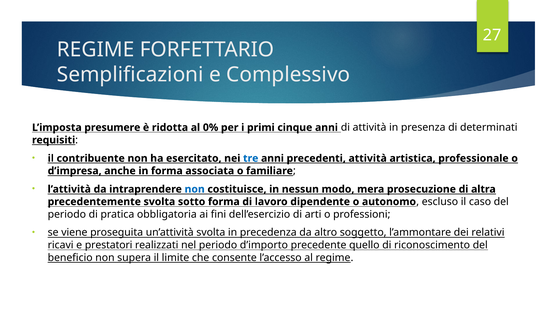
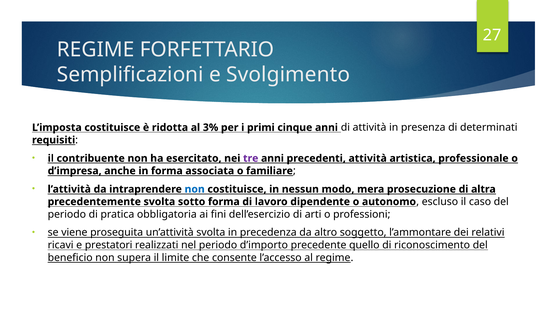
Complessivo: Complessivo -> Svolgimento (288, 75)
L’imposta presumere: presumere -> costituisce (112, 128)
0%: 0% -> 3% (211, 128)
tre colour: blue -> purple (251, 159)
